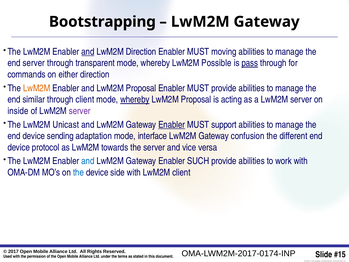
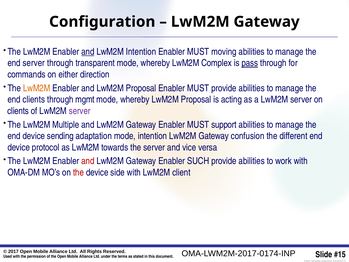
Bootstrapping: Bootstrapping -> Configuration (102, 22)
LwM2M Direction: Direction -> Intention (141, 52)
Possible: Possible -> Complex (217, 63)
end similar: similar -> clients (34, 99)
through client: client -> mgmt (85, 99)
whereby underline: present -> none (135, 99)
inside: inside -> clients (18, 111)
Unicast: Unicast -> Multiple (66, 125)
Enabler underline: present -> none (172, 125)
mode interface: interface -> intention (152, 136)
and colour: blue -> red (88, 161)
the colour: blue -> red (78, 172)
